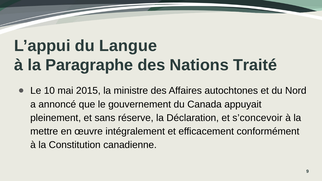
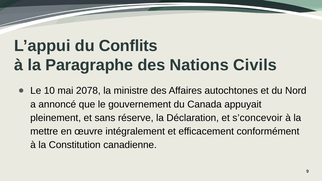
Langue: Langue -> Conflits (128, 46)
Traité: Traité -> Civils (255, 65)
2015: 2015 -> 2078 (88, 91)
